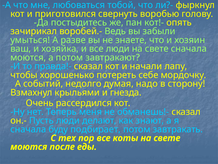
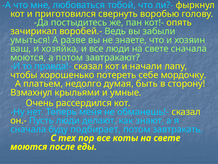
событий: событий -> платьем (43, 84)
надо: надо -> быть (147, 84)
гнезда: гнезда -> умные (126, 92)
